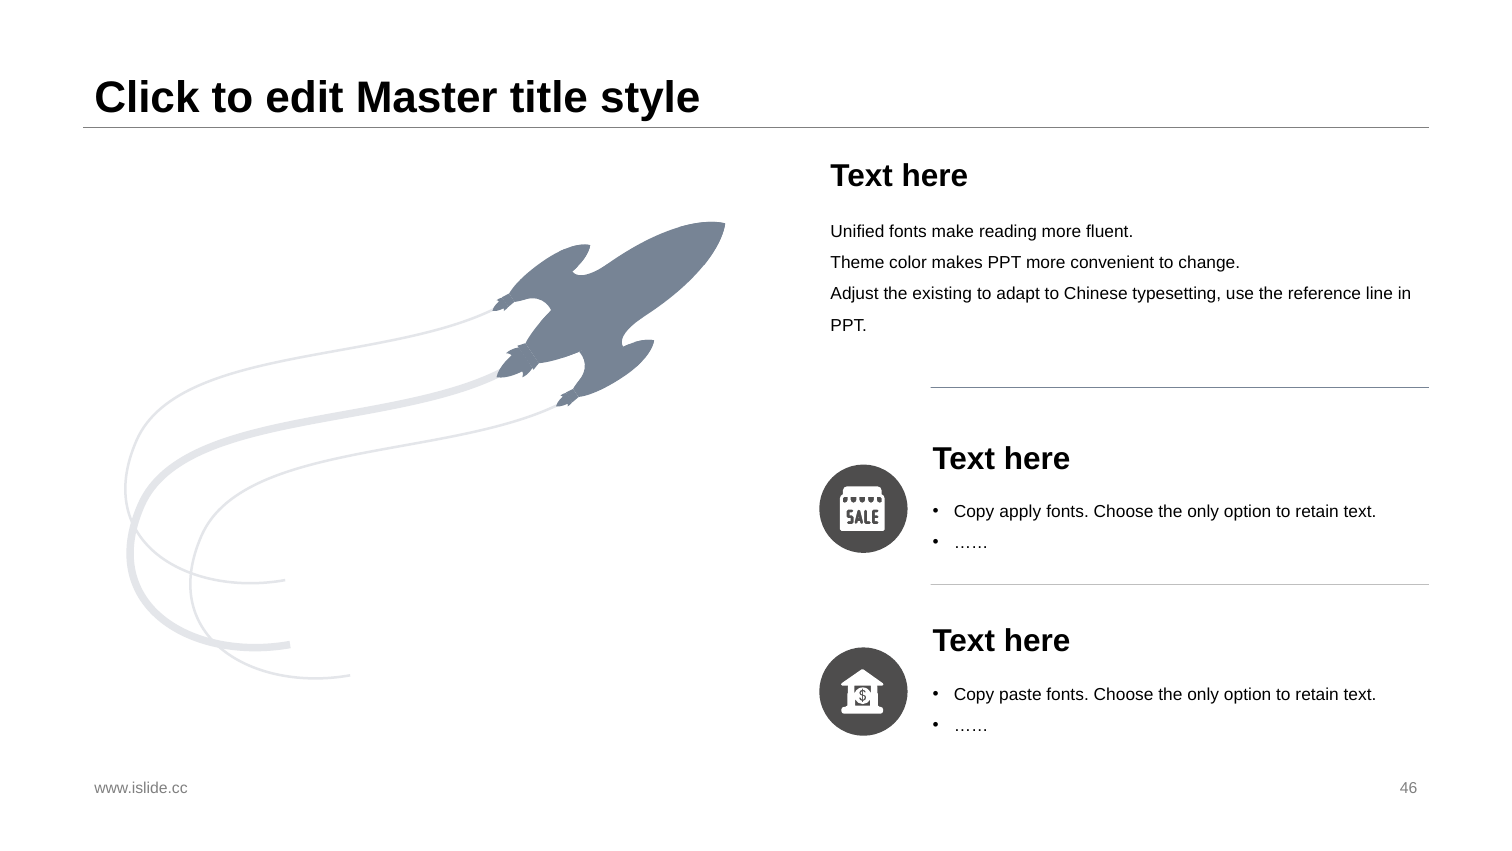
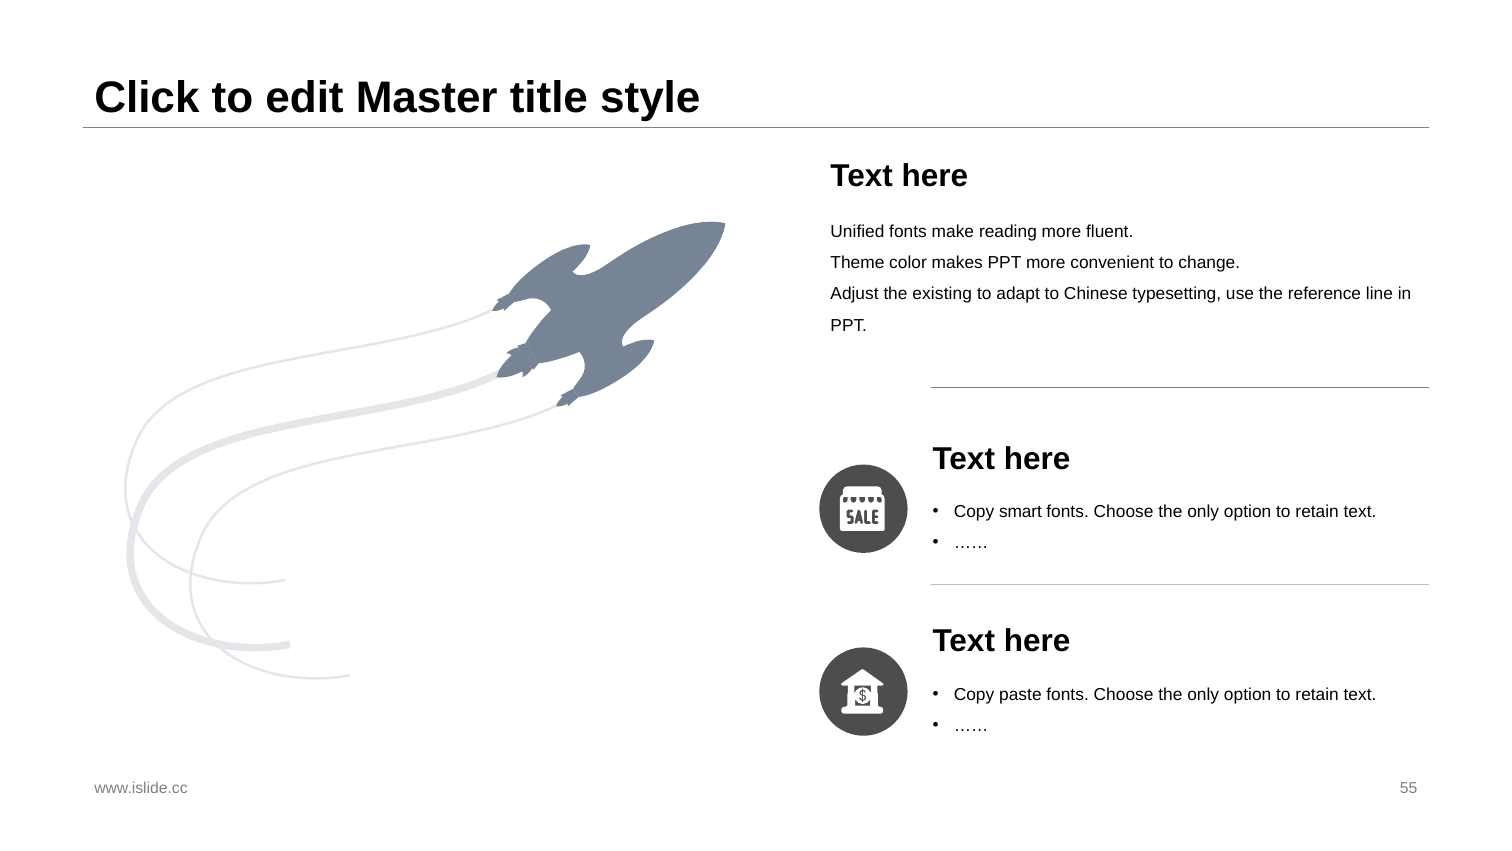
apply: apply -> smart (1021, 511)
46: 46 -> 55 (1409, 788)
